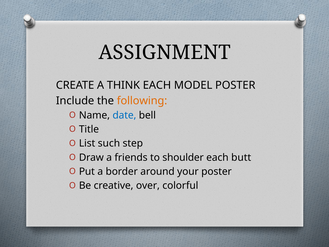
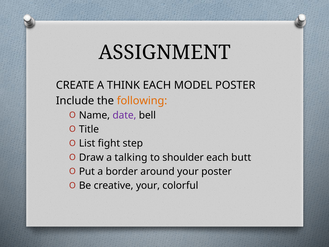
date colour: blue -> purple (124, 115)
such: such -> fight (109, 143)
friends: friends -> talking (131, 157)
creative over: over -> your (148, 185)
